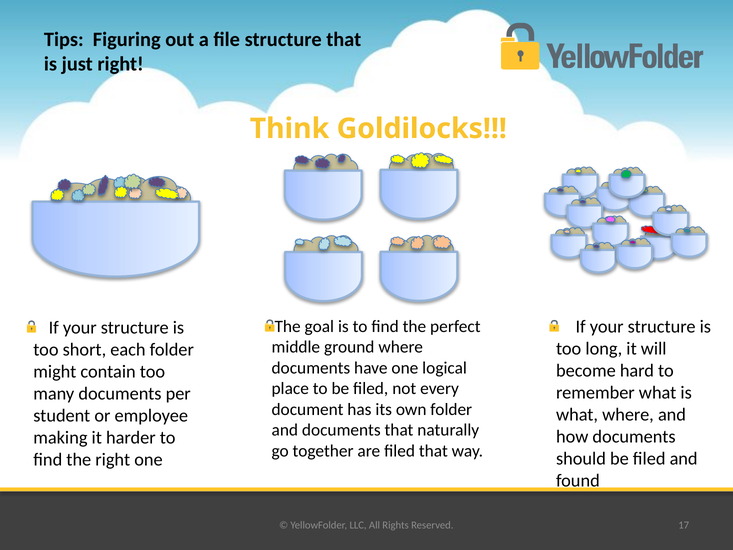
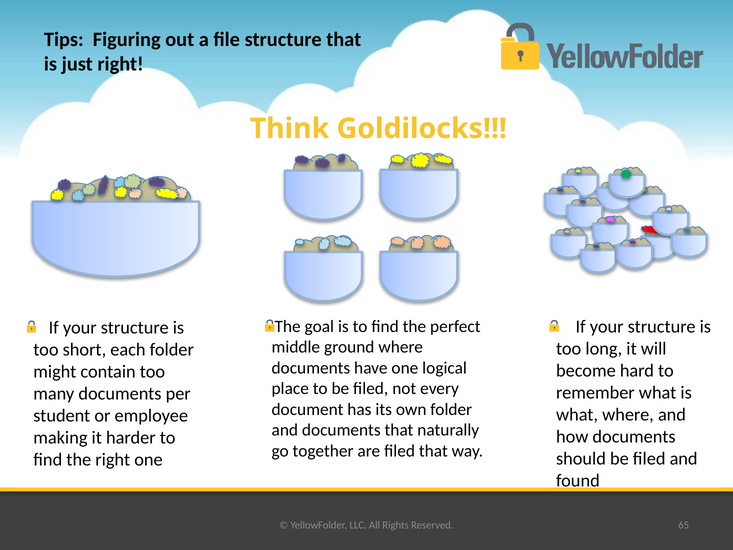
17: 17 -> 65 (684, 525)
